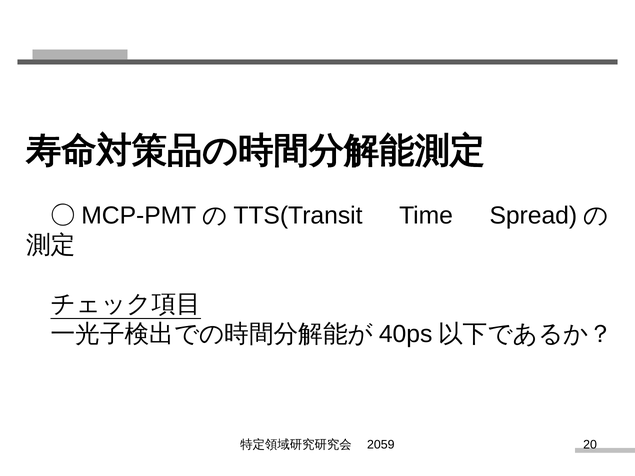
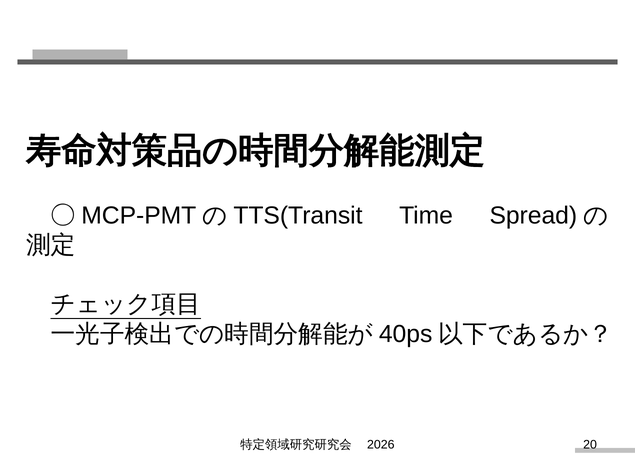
2059: 2059 -> 2026 (381, 445)
